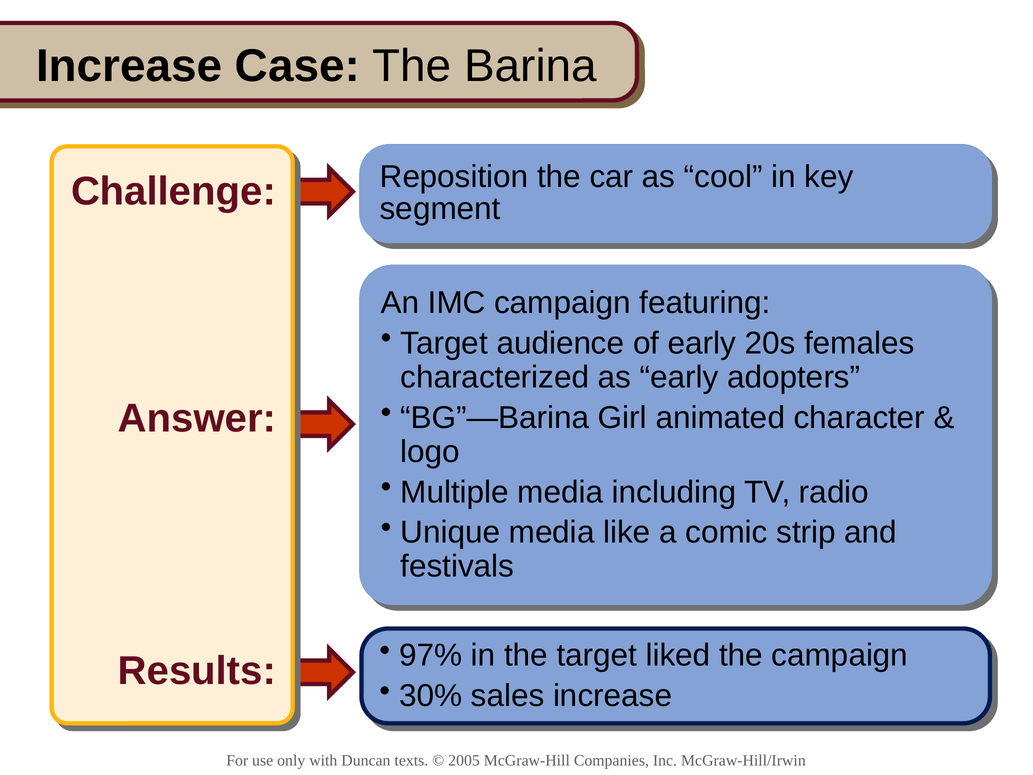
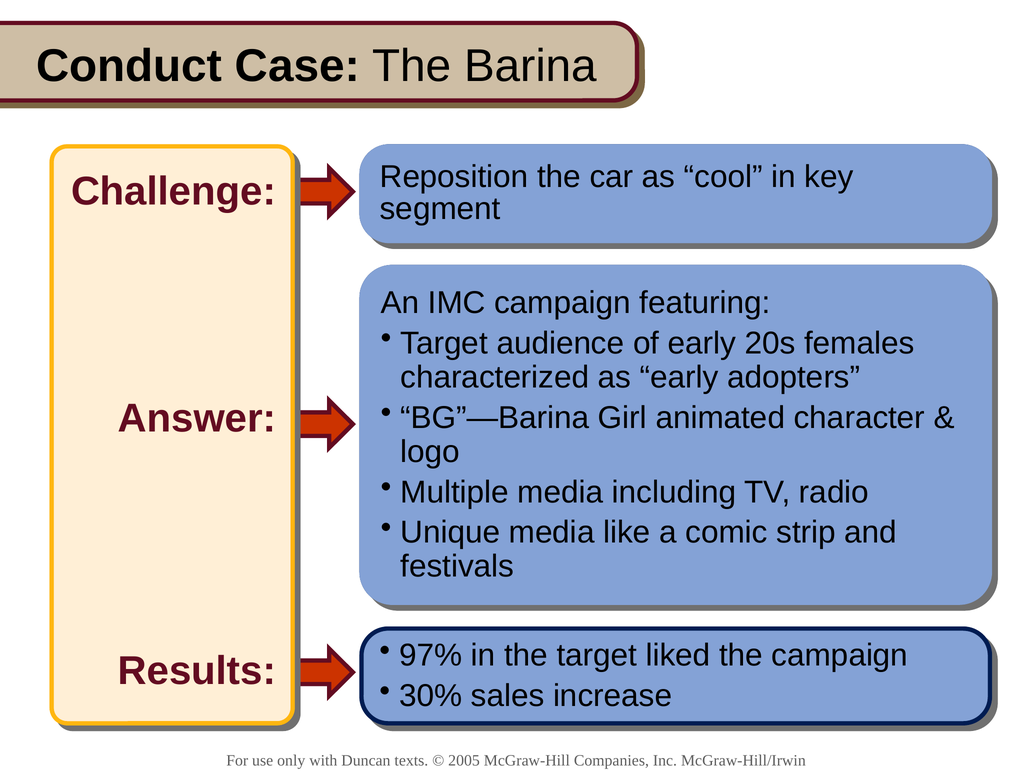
Increase: Increase -> Conduct (129, 66)
